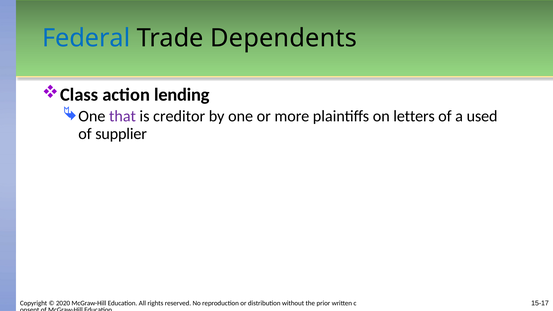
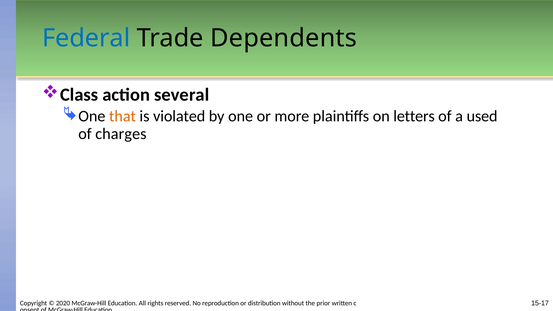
lending: lending -> several (182, 95)
that colour: purple -> orange (122, 116)
creditor: creditor -> violated (179, 116)
supplier: supplier -> charges (121, 134)
